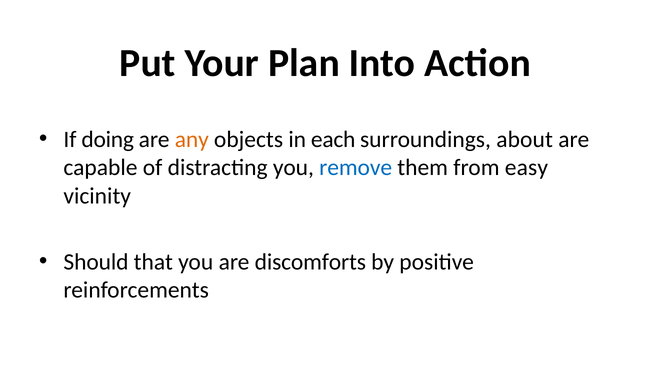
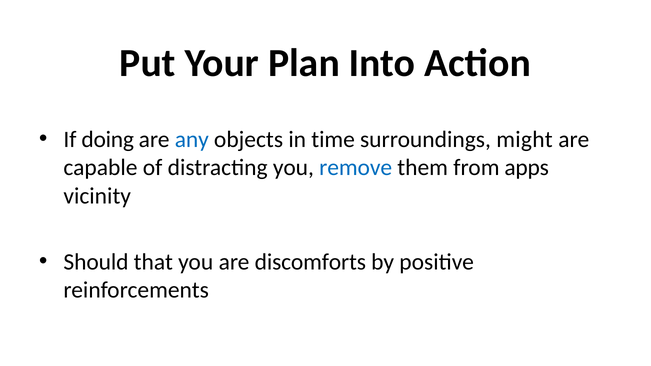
any colour: orange -> blue (192, 140)
each: each -> time (333, 140)
about: about -> might (525, 140)
easy: easy -> apps (527, 168)
